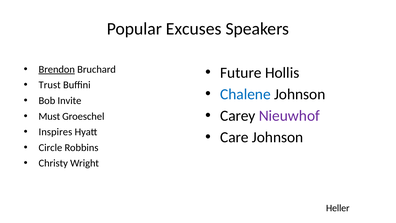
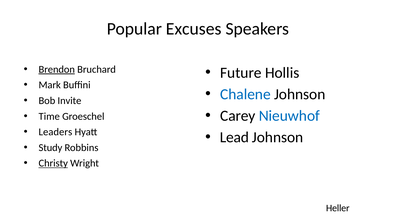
Trust: Trust -> Mark (50, 85)
Nieuwhof colour: purple -> blue (289, 116)
Must: Must -> Time (49, 116)
Inspires: Inspires -> Leaders (55, 132)
Care: Care -> Lead (234, 137)
Circle: Circle -> Study (50, 147)
Christy underline: none -> present (53, 163)
